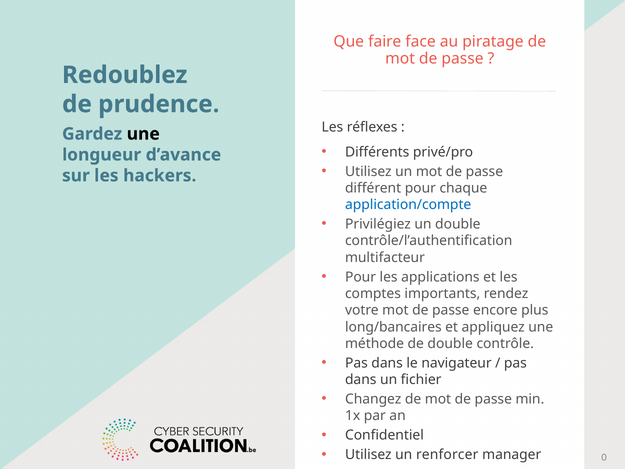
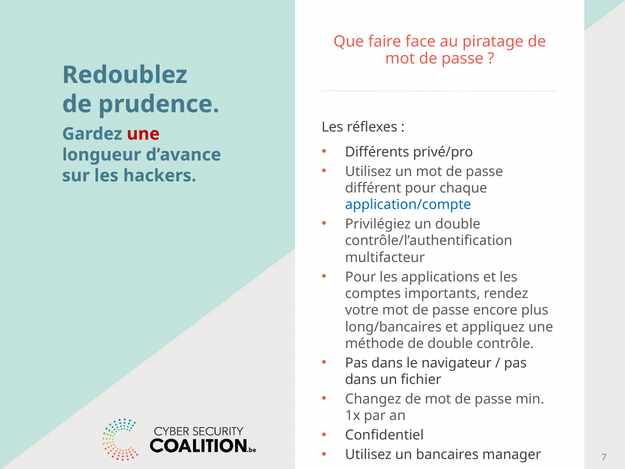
une colour: black -> red (143, 134)
renforcer: renforcer -> bancaires (447, 455)
0: 0 -> 7 (604, 457)
